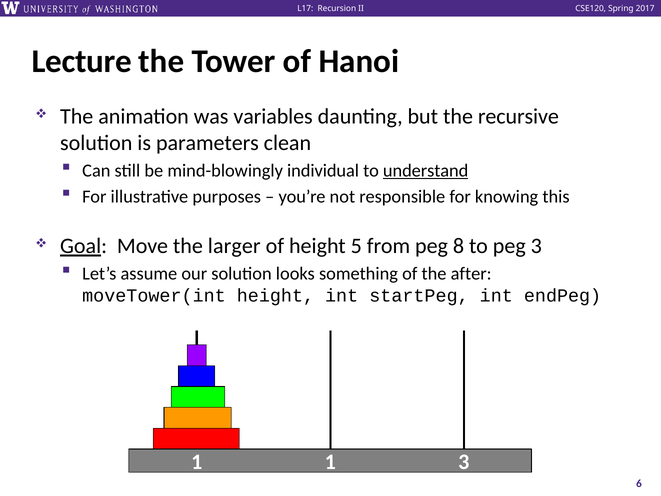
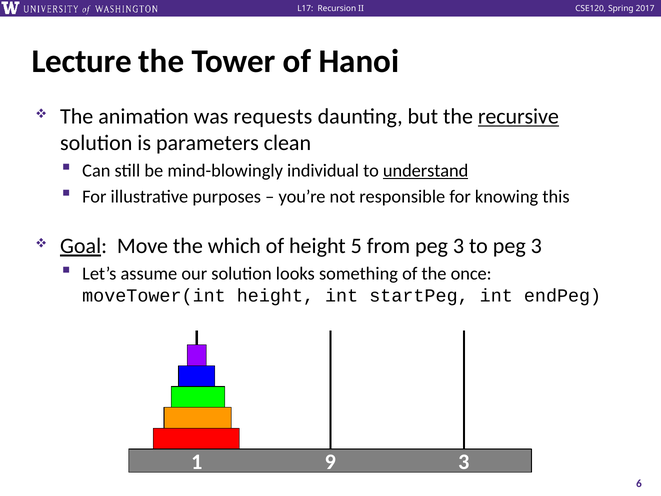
variables: variables -> requests (273, 117)
recursive underline: none -> present (518, 117)
larger: larger -> which (234, 246)
from peg 8: 8 -> 3 (459, 246)
after: after -> once (471, 273)
1 1: 1 -> 9 (330, 462)
